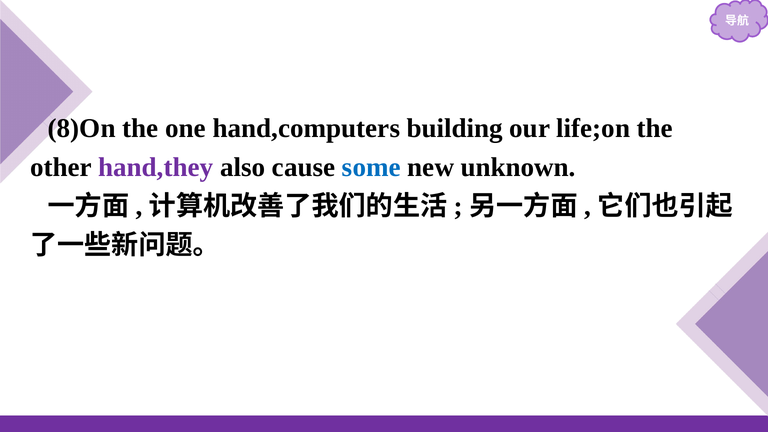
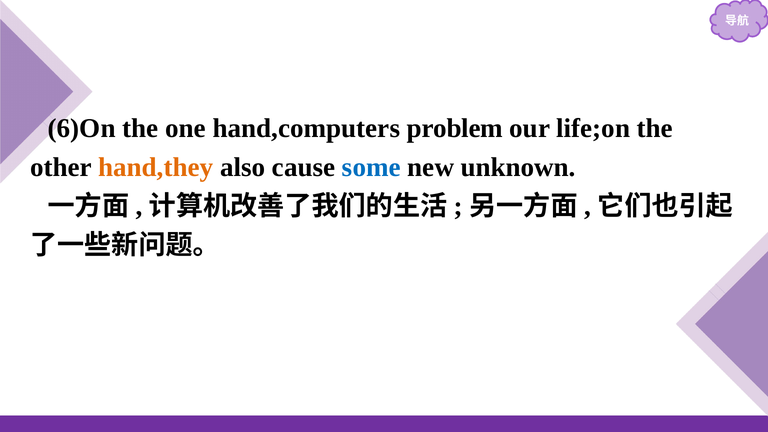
8)On: 8)On -> 6)On (82, 128)
building: building -> problem (455, 128)
hand,they colour: purple -> orange (156, 167)
